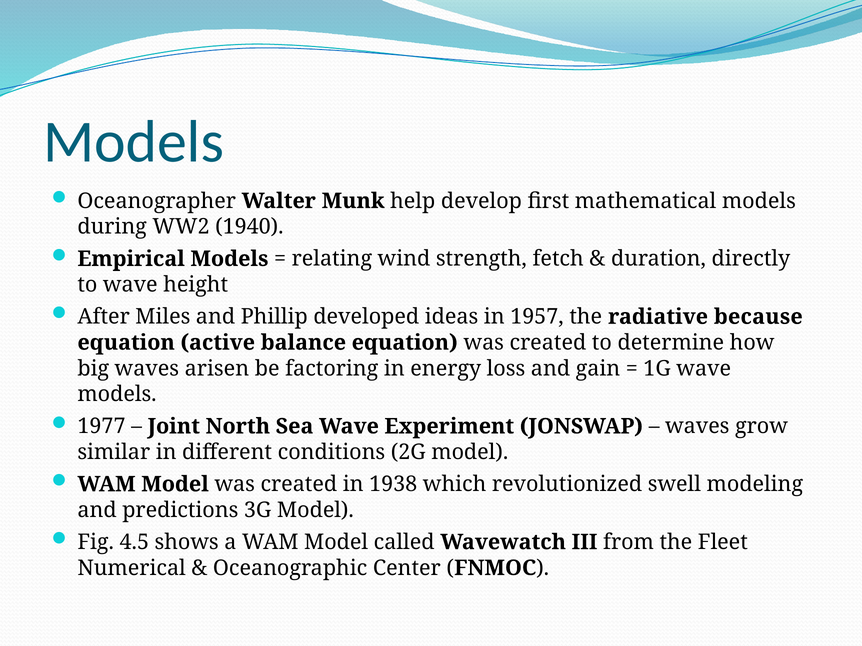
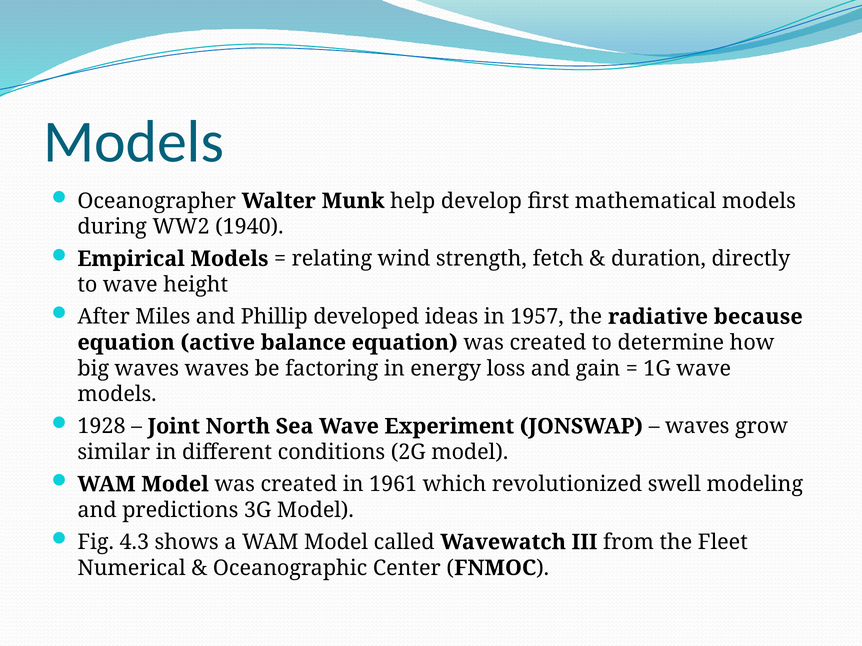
waves arisen: arisen -> waves (217, 369)
1977: 1977 -> 1928 (102, 427)
1938: 1938 -> 1961 (393, 485)
4.5: 4.5 -> 4.3 (134, 542)
